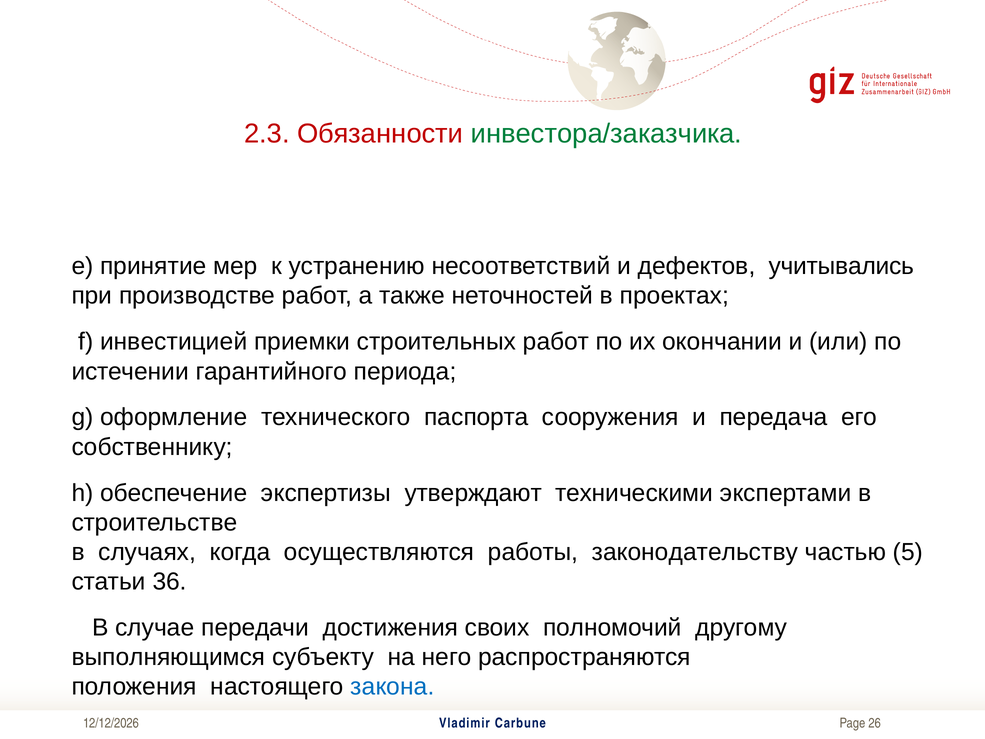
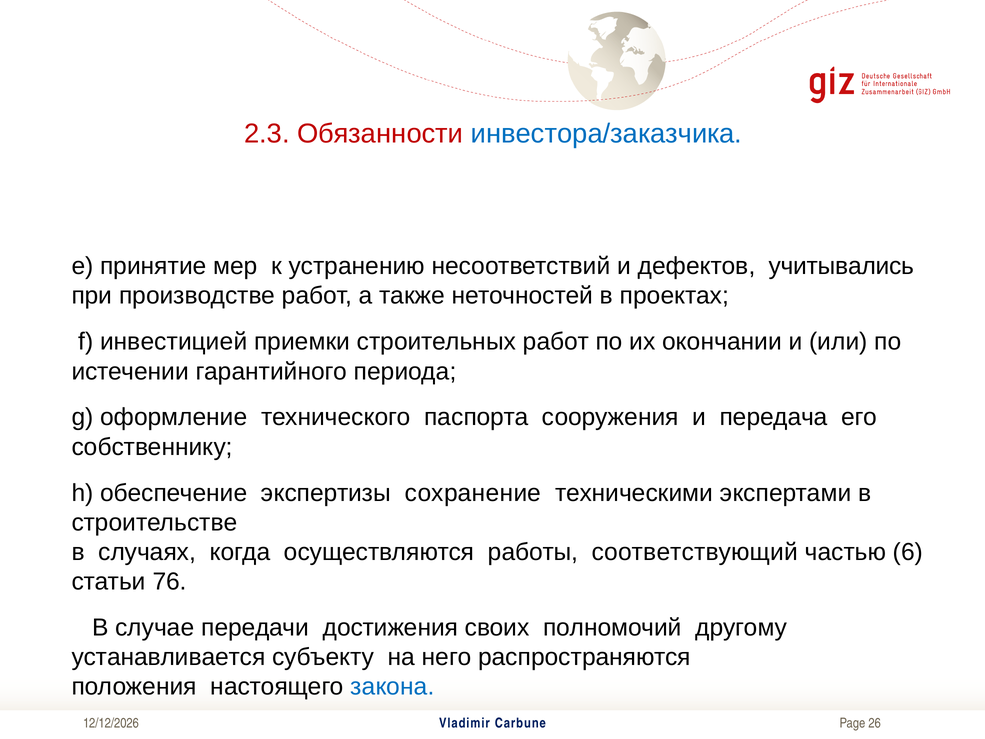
инвестора/заказчика colour: green -> blue (606, 134)
утверждают: утверждают -> сохранение (473, 493)
законодательству: законодательству -> соответствующий (695, 552)
5: 5 -> 6 (908, 552)
36: 36 -> 76 (170, 581)
выполняющимся: выполняющимся -> устанавливается (168, 657)
